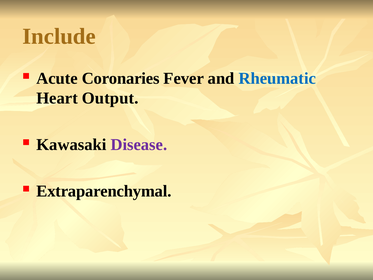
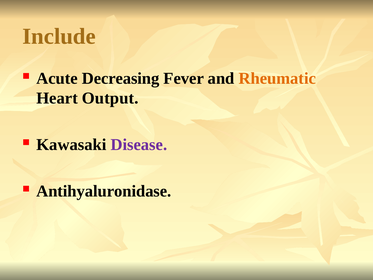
Coronaries: Coronaries -> Decreasing (121, 78)
Rheumatic colour: blue -> orange (277, 78)
Extraparenchymal: Extraparenchymal -> Antihyaluronidase (104, 191)
